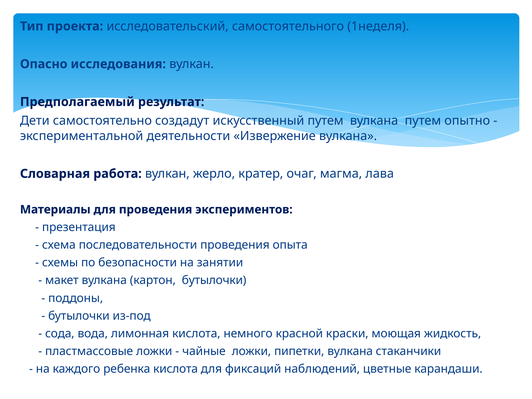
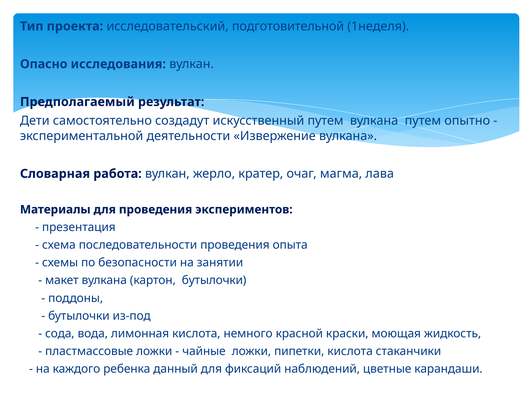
самостоятельного: самостоятельного -> подготовительной (288, 26)
пипетки вулкана: вулкана -> кислота (350, 351)
ребенка кислота: кислота -> данный (176, 369)
